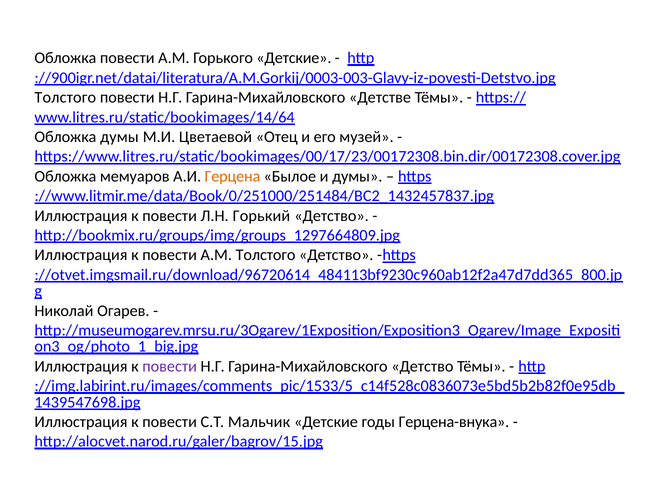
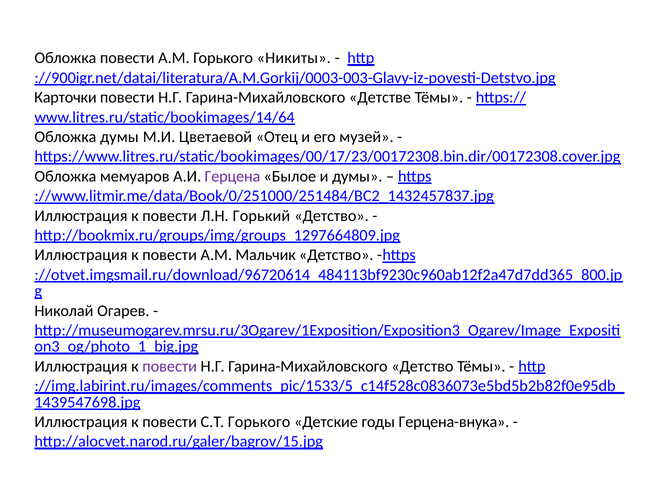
Горького Детские: Детские -> Никиты (294, 58)
Толстого: Толстого -> Карточки (65, 98)
Герцена colour: orange -> purple (232, 176)
А.М Толстого: Толстого -> Мальчик (266, 255)
С.Т Мальчик: Мальчик -> Горького (259, 422)
